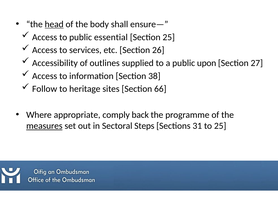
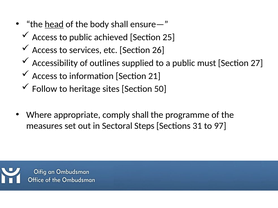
essential: essential -> achieved (111, 37)
upon: upon -> must (207, 63)
38: 38 -> 21 (154, 76)
66: 66 -> 50 (160, 89)
comply back: back -> shall (140, 115)
measures underline: present -> none (44, 126)
to 25: 25 -> 97 (220, 126)
